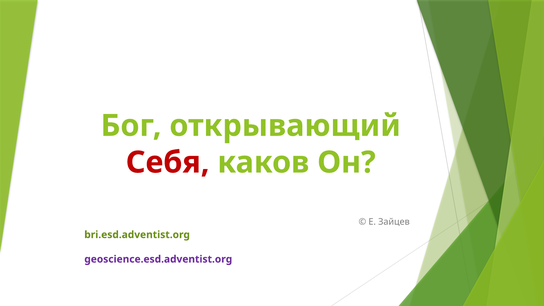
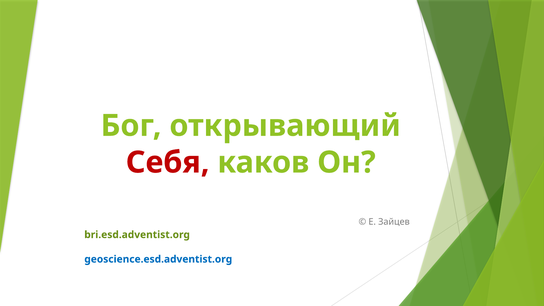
geoscience.esd.adventist.org colour: purple -> blue (158, 259)
